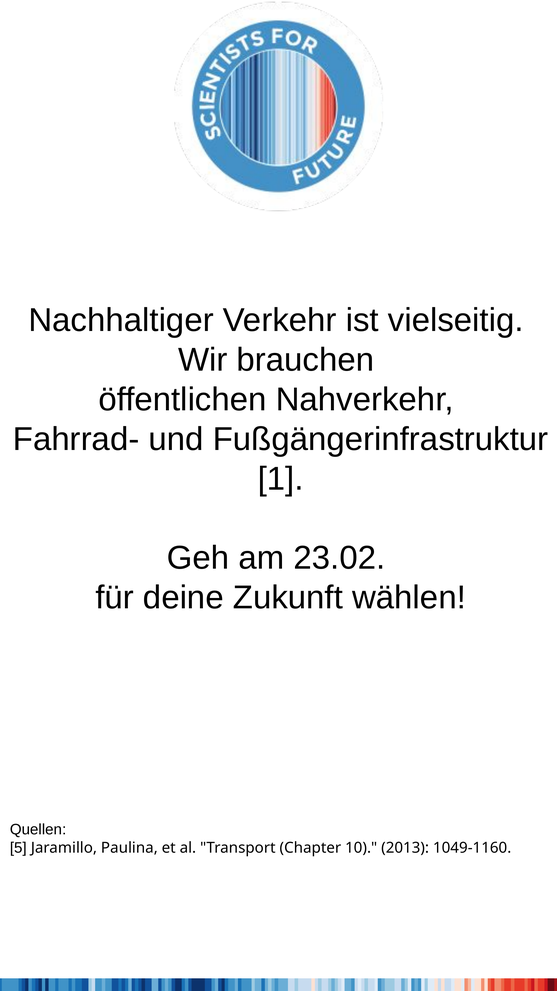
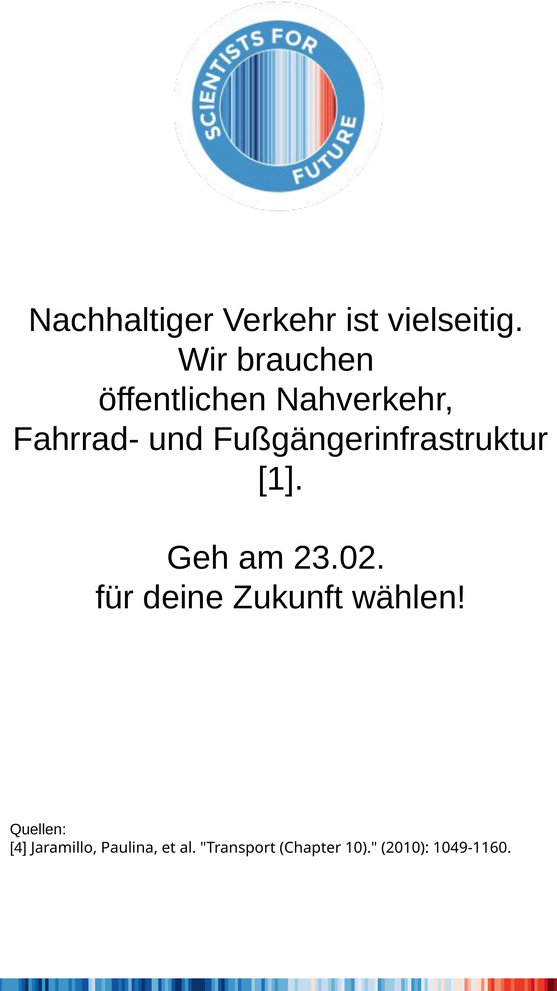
5: 5 -> 4 (18, 847)
2013: 2013 -> 2010 (405, 847)
